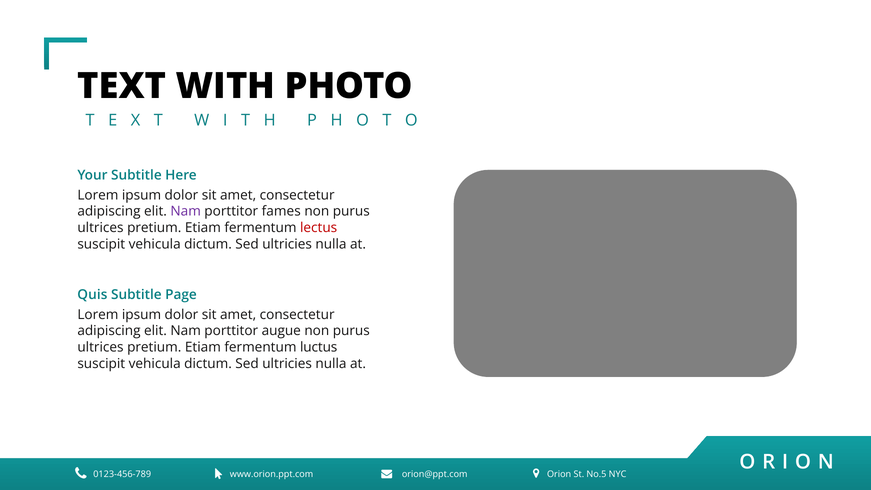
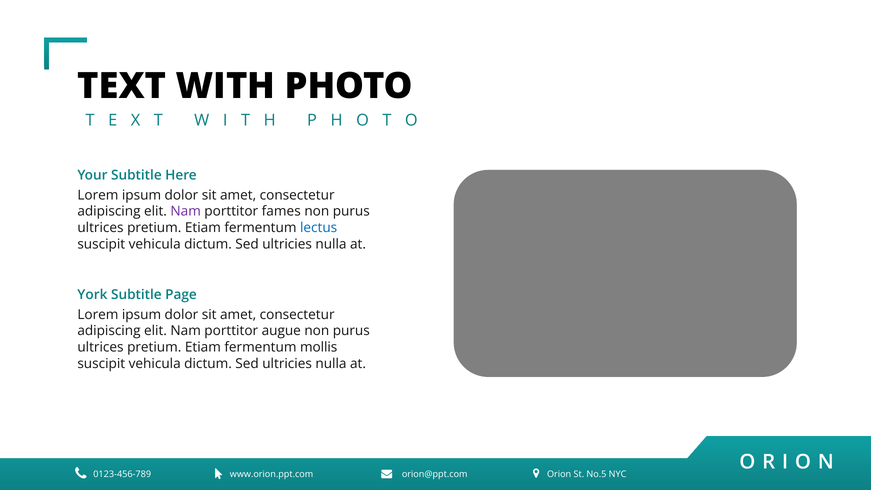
lectus colour: red -> blue (319, 228)
Quis: Quis -> York (92, 295)
luctus: luctus -> mollis (319, 347)
